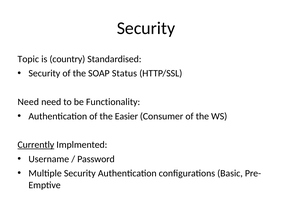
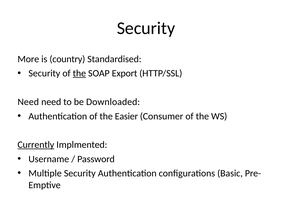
Topic: Topic -> More (28, 59)
the underline: none -> present (79, 73)
Status: Status -> Export (125, 73)
Functionality: Functionality -> Downloaded (113, 102)
